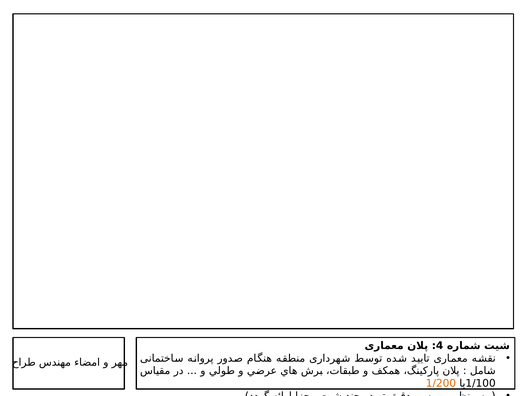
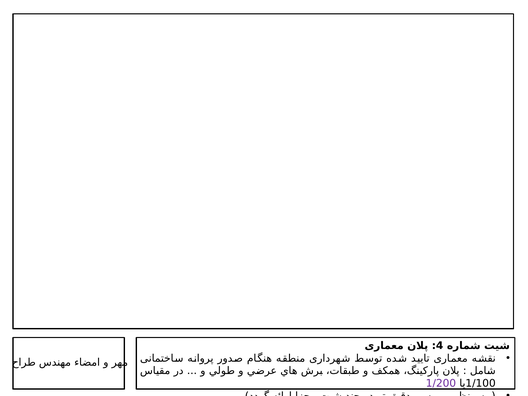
1/200 colour: orange -> purple (441, 383)
